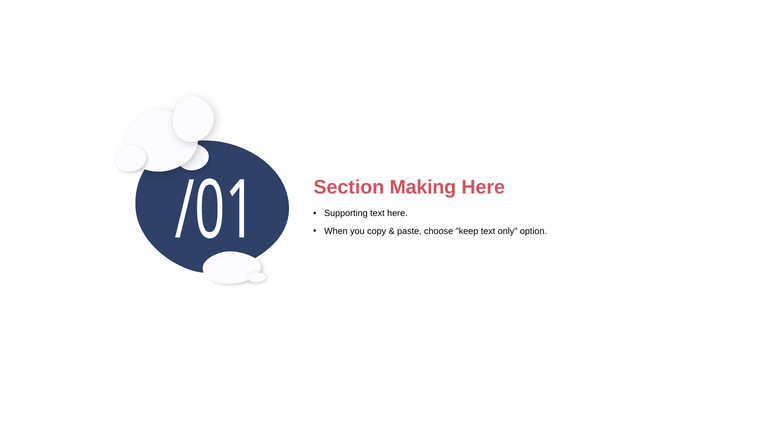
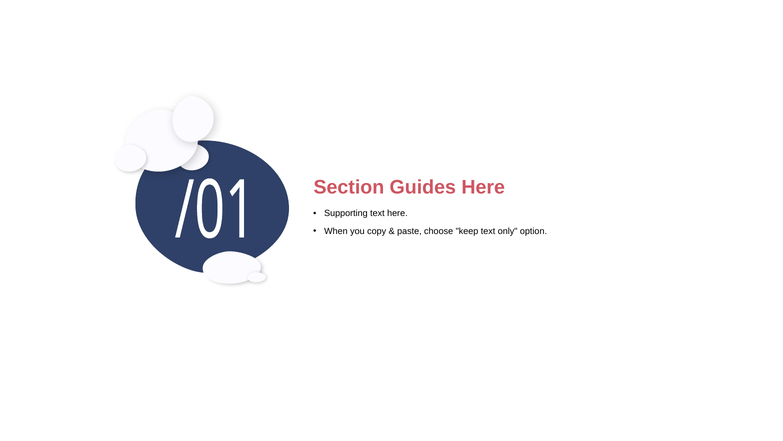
Making: Making -> Guides (423, 187)
